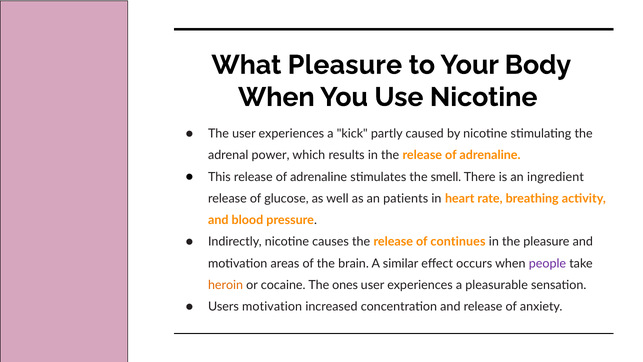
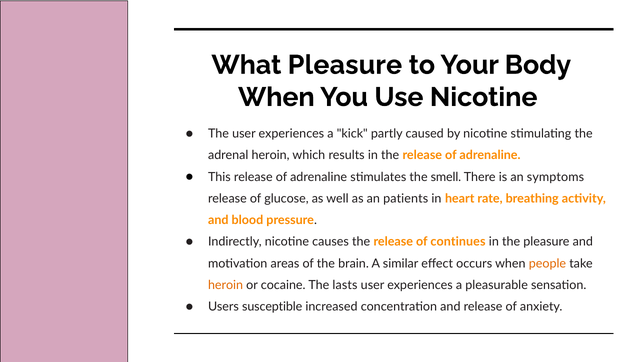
adrenal power: power -> heroin (271, 155)
ingredient: ingredient -> symptoms (555, 177)
people colour: purple -> orange (547, 263)
ones: ones -> lasts (345, 285)
Users motivation: motivation -> susceptible (272, 306)
